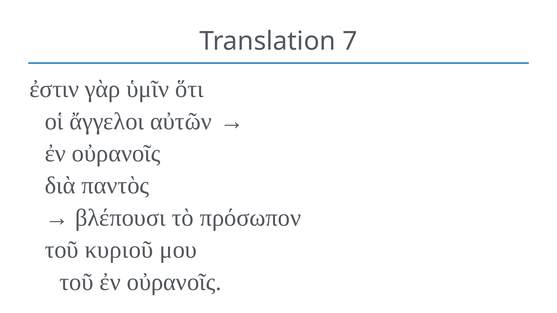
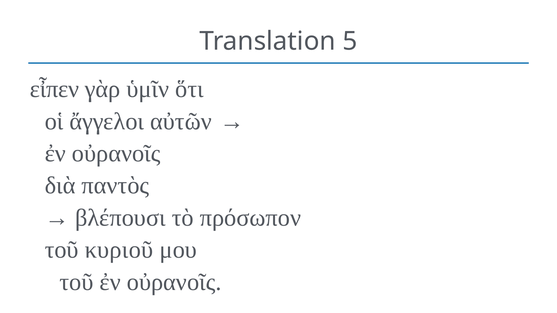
7: 7 -> 5 (350, 41)
ἐστιν: ἐστιν -> εἶπεν (54, 89)
